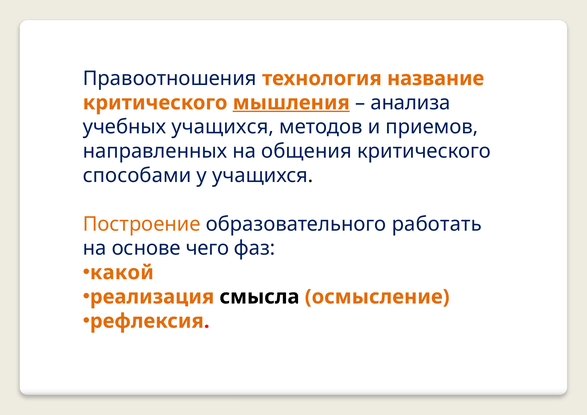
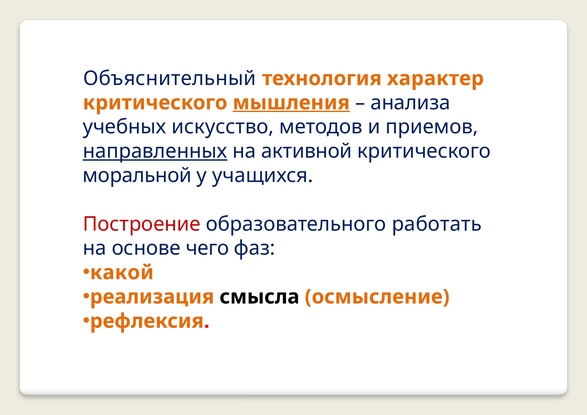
Правоотношения: Правоотношения -> Объяснительный (170, 78)
название: название -> характер (435, 78)
учебных учащихся: учащихся -> искусство (223, 127)
направленных underline: none -> present (155, 151)
общения: общения -> активной (307, 151)
способами: способами -> моральной (137, 176)
Построение colour: orange -> red (142, 224)
